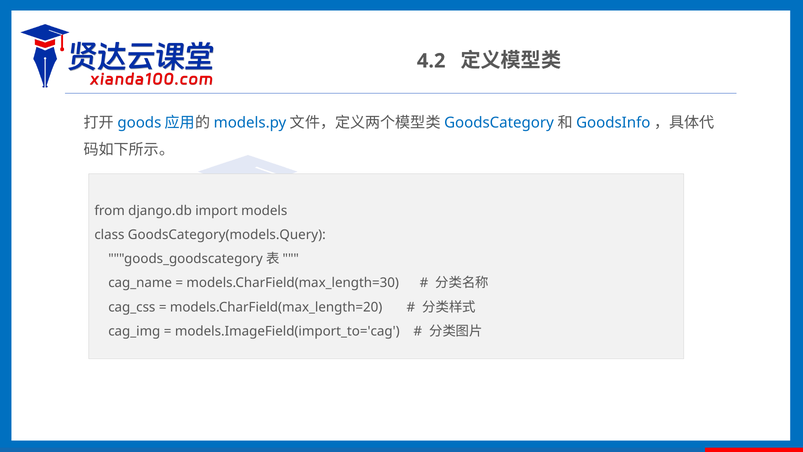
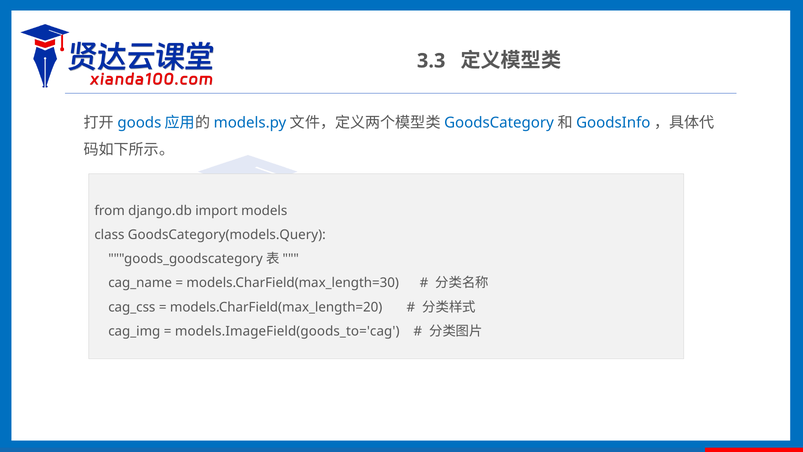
4.2: 4.2 -> 3.3 (431, 61)
models.ImageField(import_to='cag: models.ImageField(import_to='cag -> models.ImageField(goods_to='cag (287, 331)
